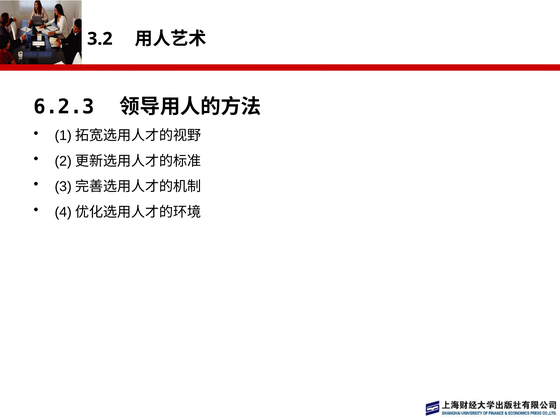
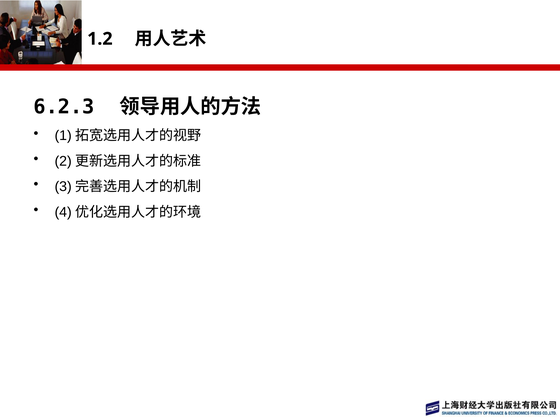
3.2: 3.2 -> 1.2 (100, 39)
